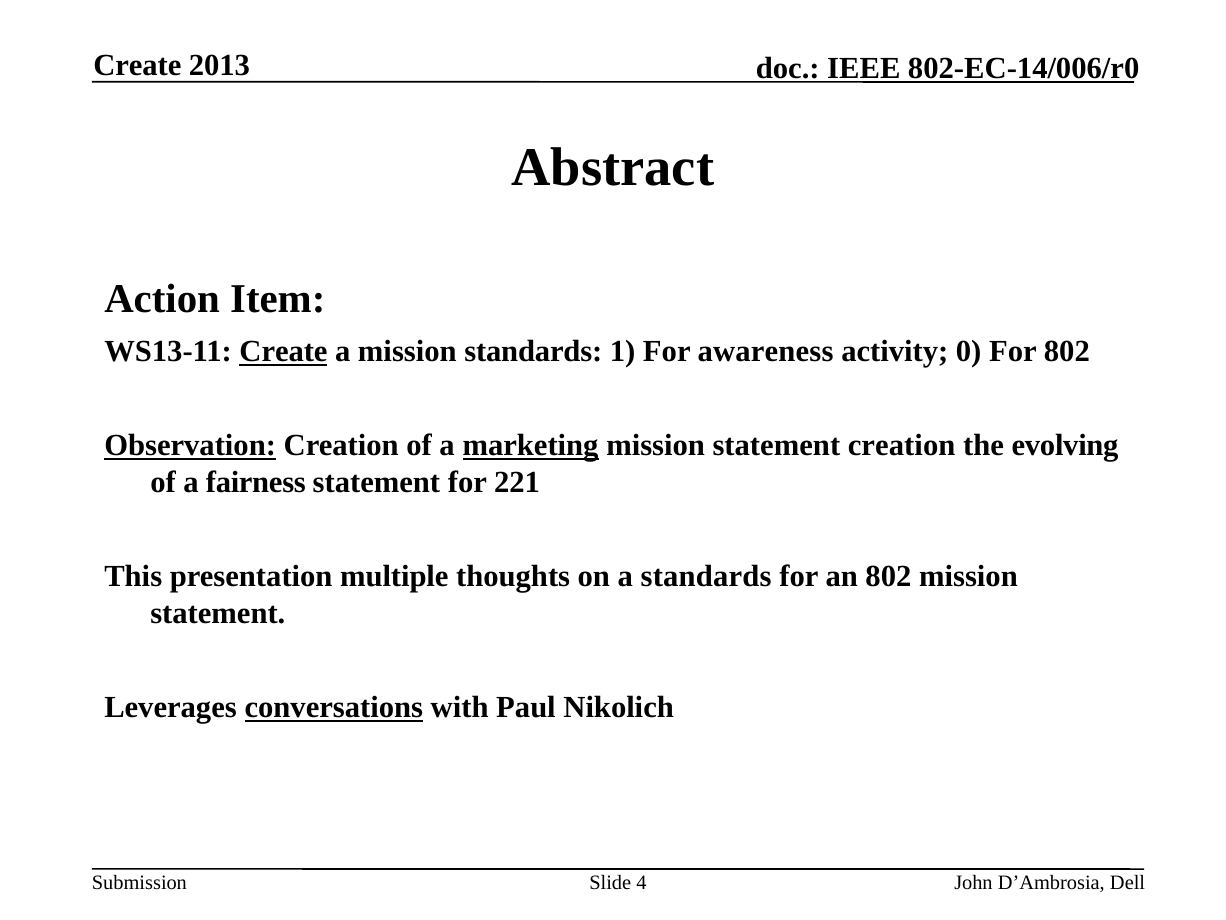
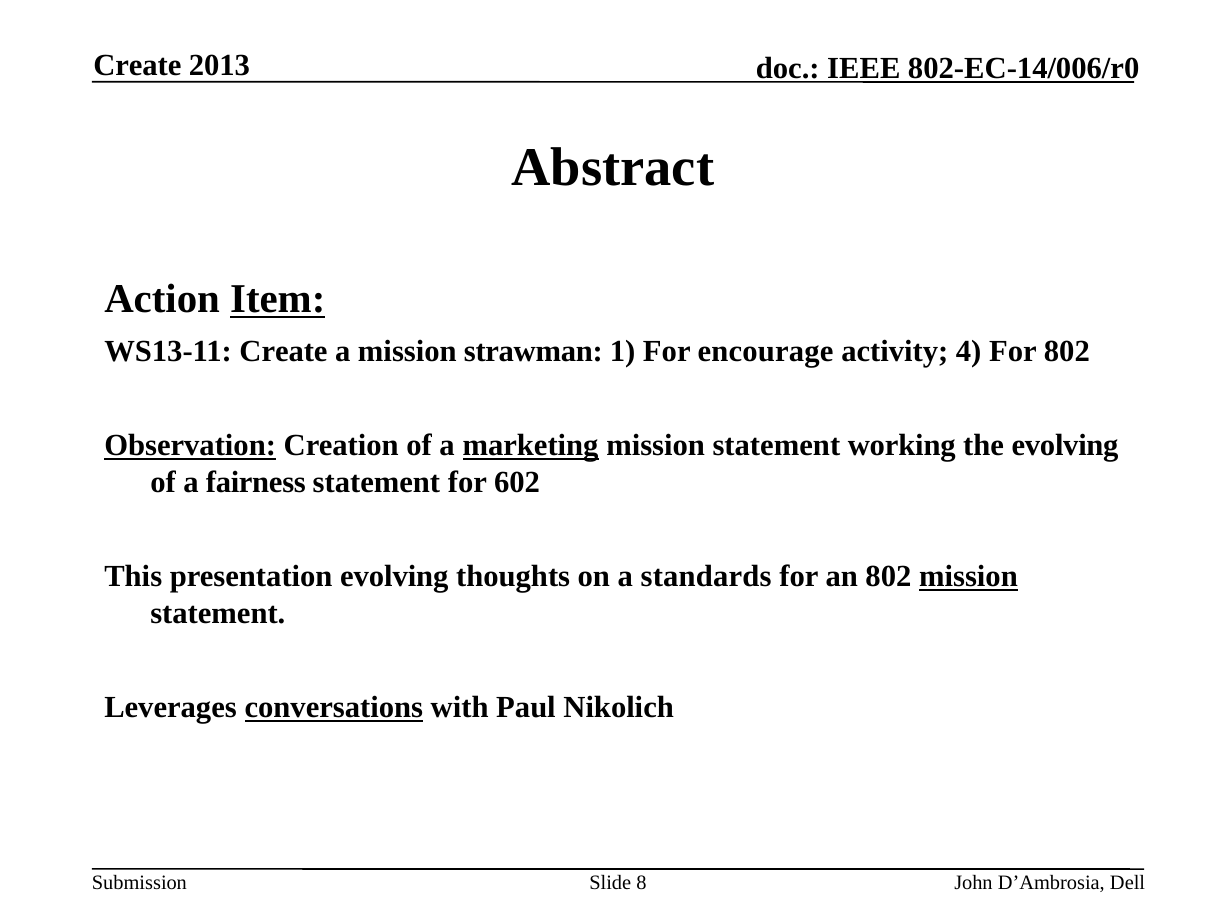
Item underline: none -> present (278, 299)
Create underline: present -> none (283, 352)
mission standards: standards -> strawman (533, 352)
awareness: awareness -> encourage (766, 352)
0: 0 -> 4 (969, 352)
statement creation: creation -> working (902, 446)
221: 221 -> 602 (517, 482)
presentation multiple: multiple -> evolving (394, 576)
mission underline: none -> present (968, 576)
4: 4 -> 8 (641, 882)
